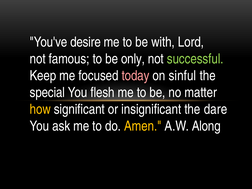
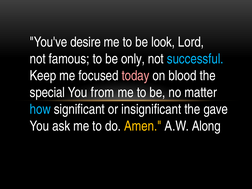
with: with -> look (163, 42)
successful colour: light green -> light blue (195, 59)
sinful: sinful -> blood (182, 76)
flesh: flesh -> from (102, 93)
how colour: yellow -> light blue (40, 109)
dare: dare -> gave (216, 109)
